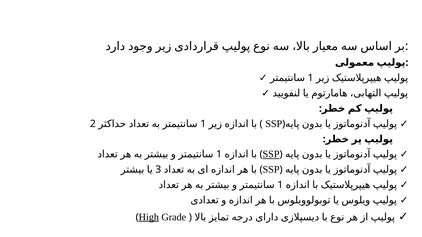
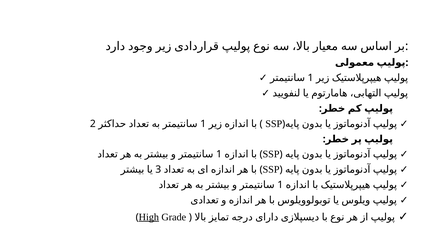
SSP underline: present -> none (271, 155)
